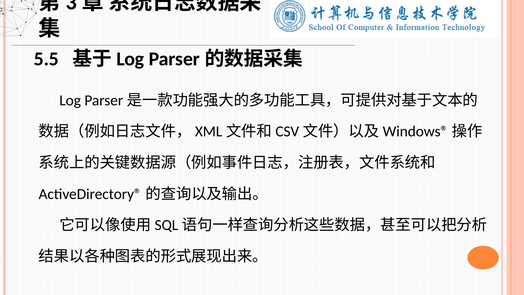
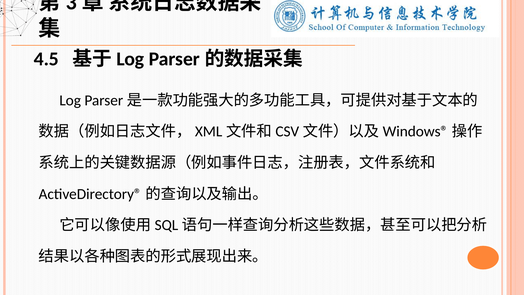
5.5: 5.5 -> 4.5 (46, 59)
